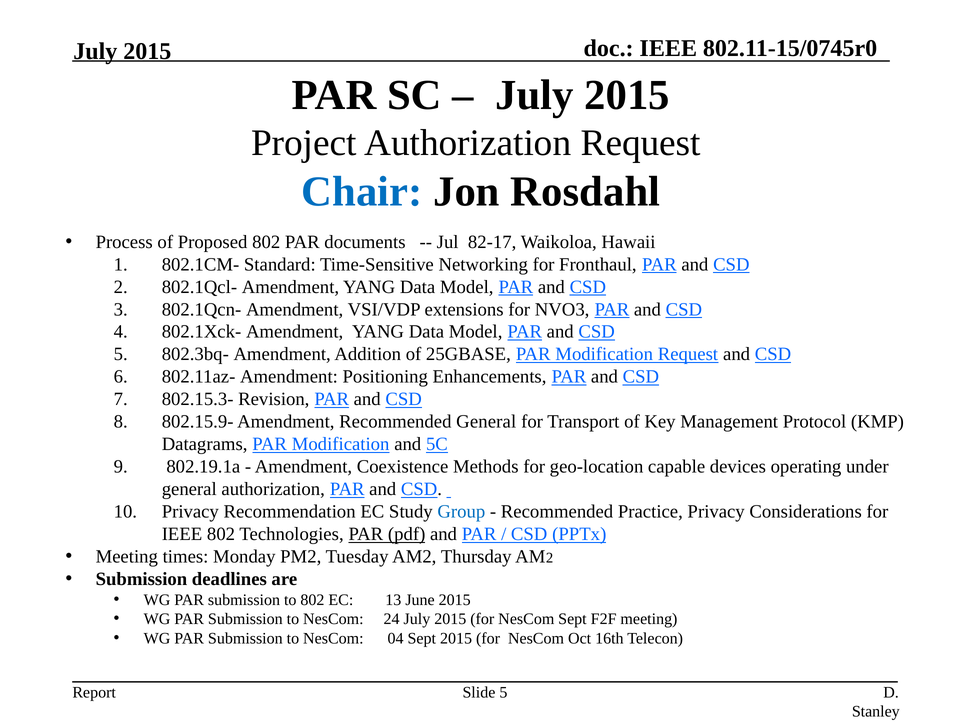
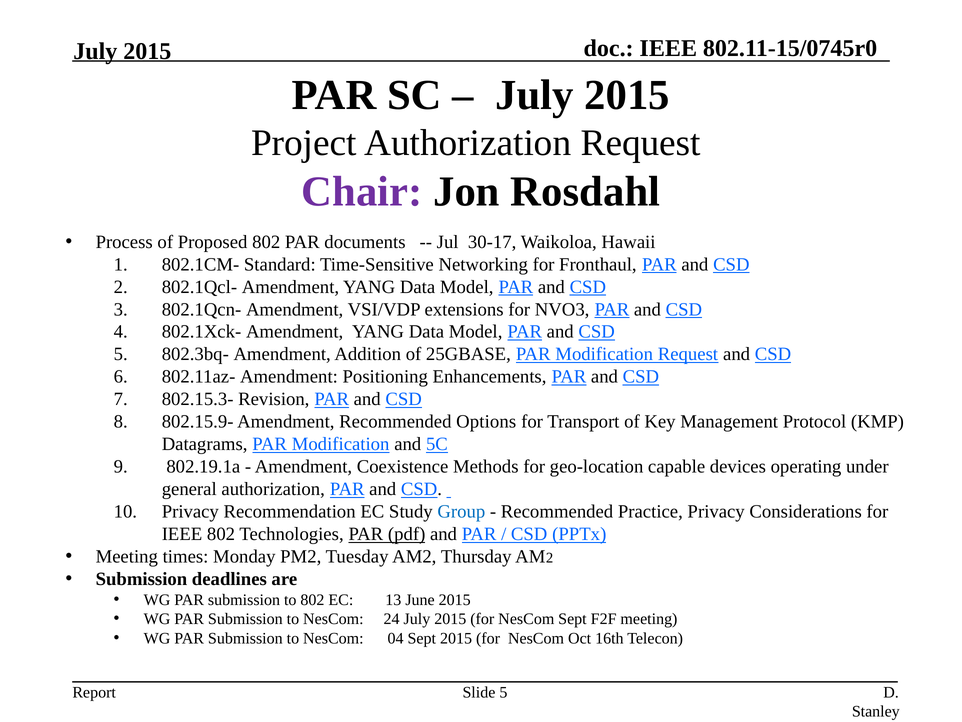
Chair colour: blue -> purple (362, 191)
82-17: 82-17 -> 30-17 (492, 242)
Recommended General: General -> Options (486, 421)
